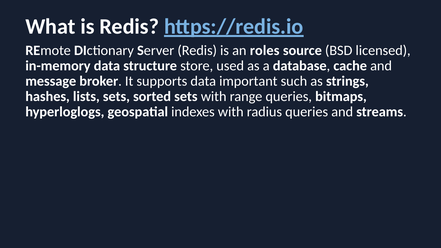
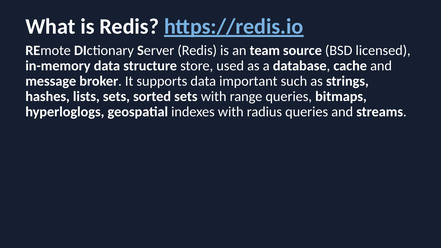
roles: roles -> team (265, 50)
